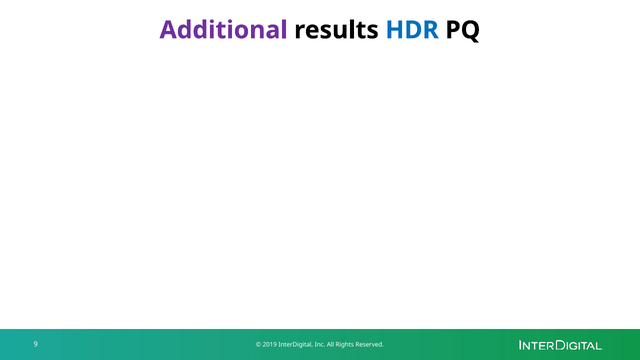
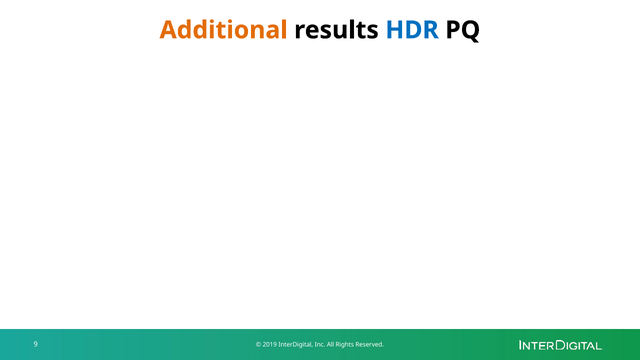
Additional colour: purple -> orange (224, 30)
